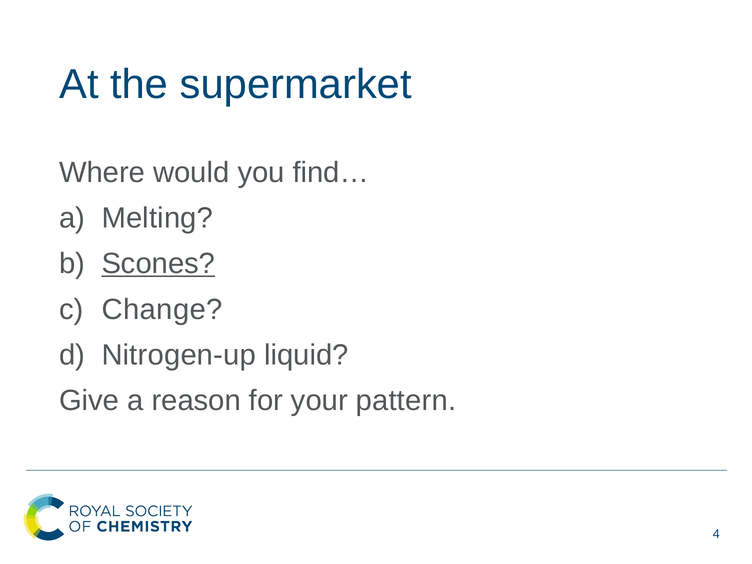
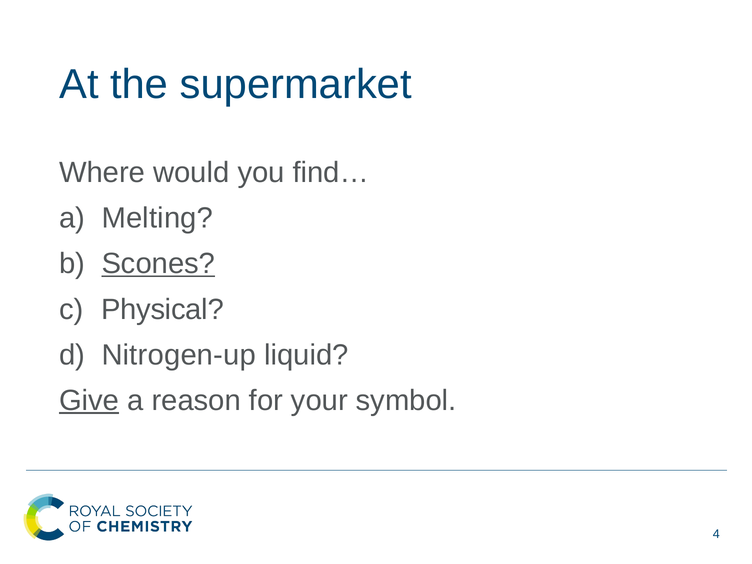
Change: Change -> Physical (162, 309)
Give underline: none -> present (89, 400)
pattern: pattern -> symbol (406, 400)
